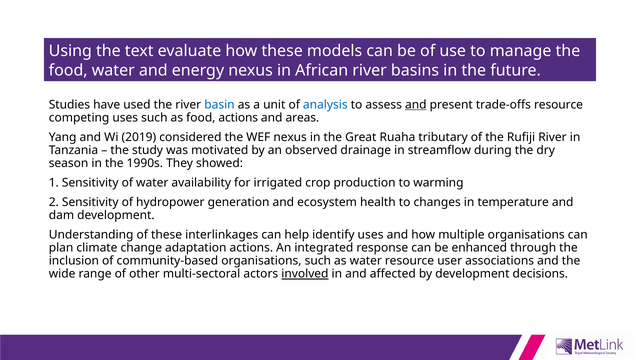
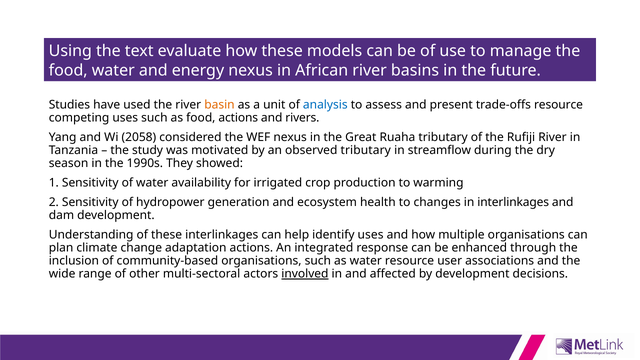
basin colour: blue -> orange (219, 105)
and underline: present -> none (416, 105)
areas: areas -> rivers (302, 118)
2019: 2019 -> 2058 (139, 137)
observed drainage: drainage -> tributary (366, 150)
in temperature: temperature -> interlinkages (513, 202)
